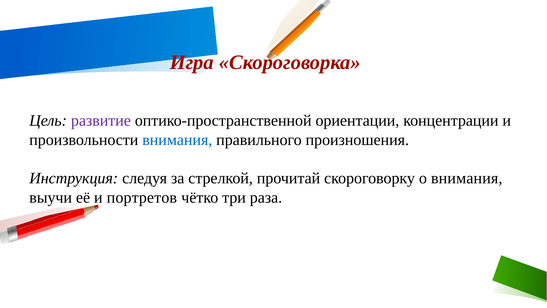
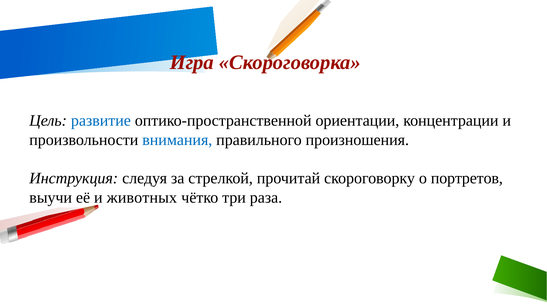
развитие colour: purple -> blue (101, 121)
о внимания: внимания -> портретов (467, 178)
портретов: портретов -> животных (142, 197)
